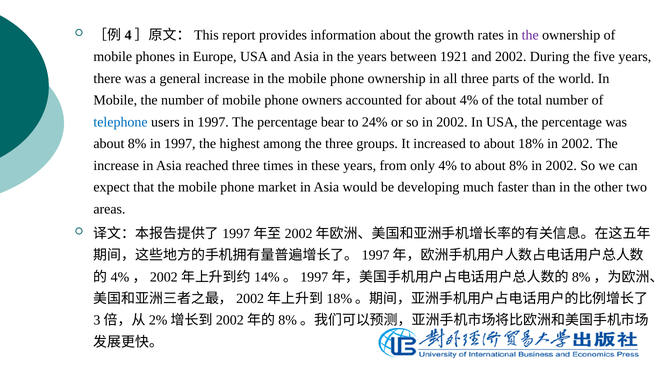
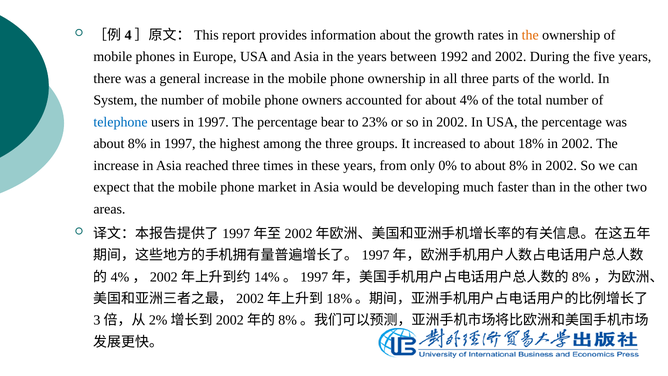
the colour: purple -> orange (530, 35)
1921: 1921 -> 1992 (454, 57)
Mobile: Mobile -> System (115, 100)
24%: 24% -> 23% (375, 122)
only 4%: 4% -> 0% (448, 165)
